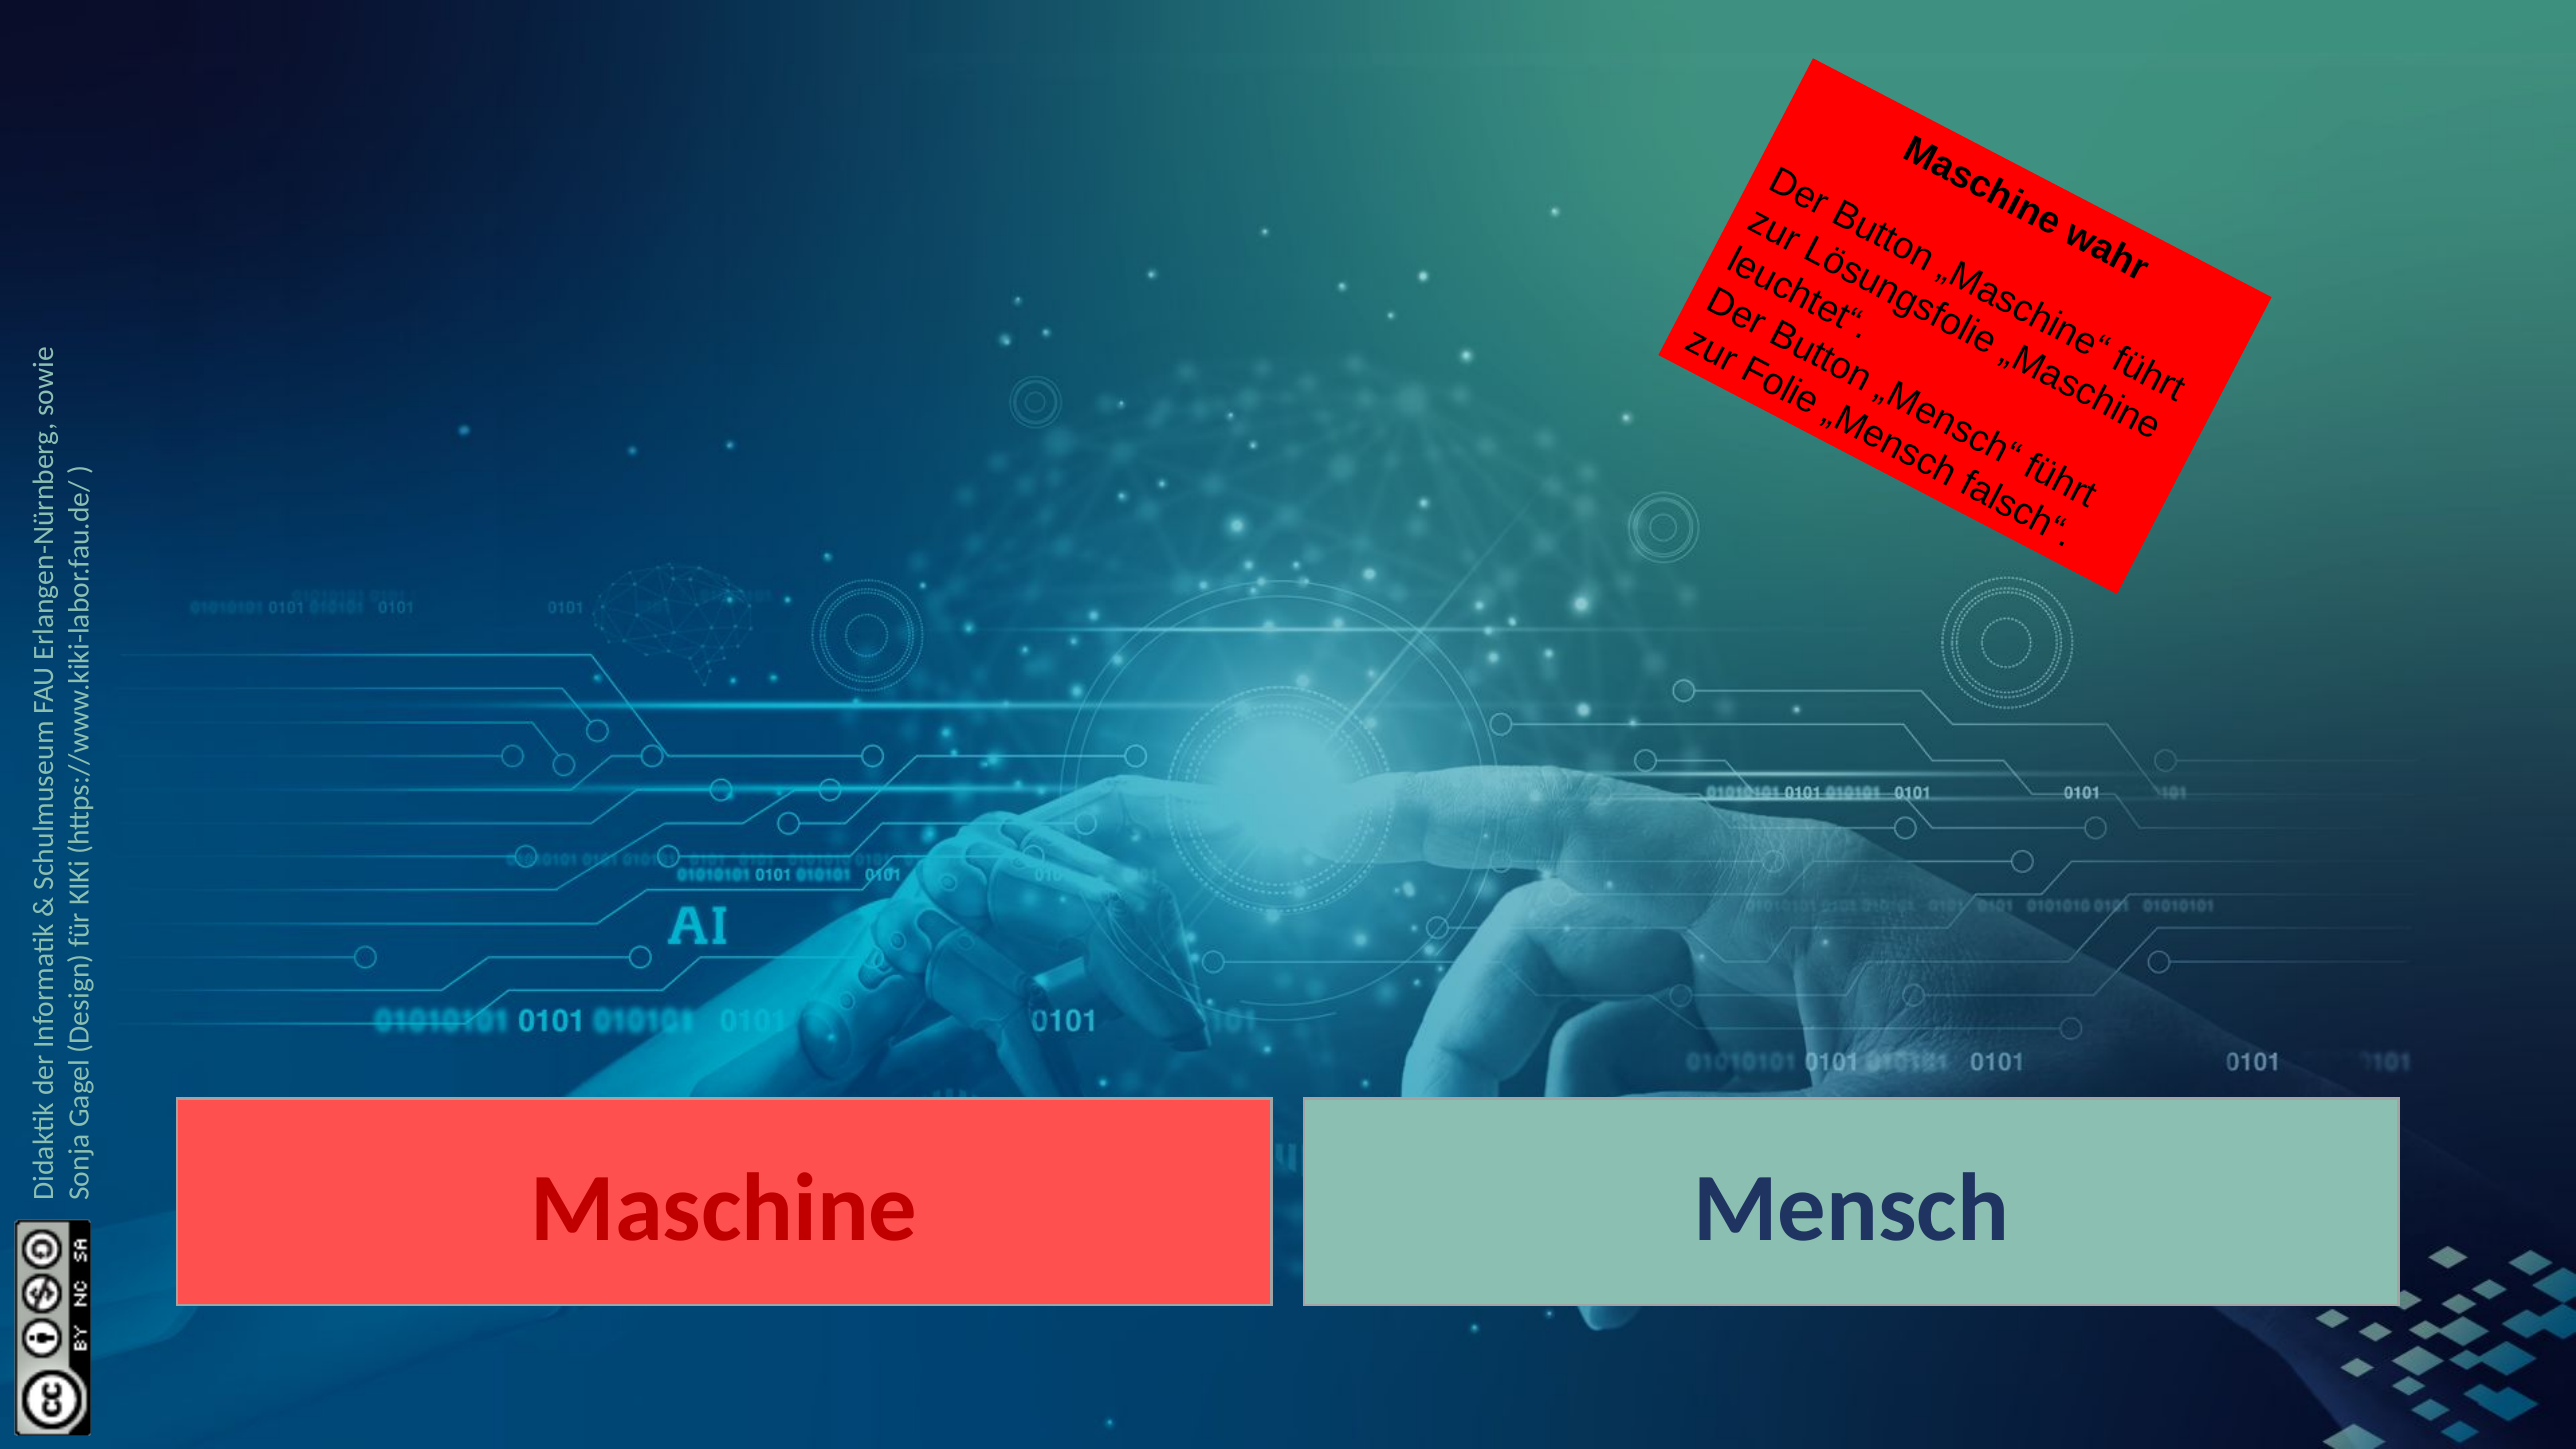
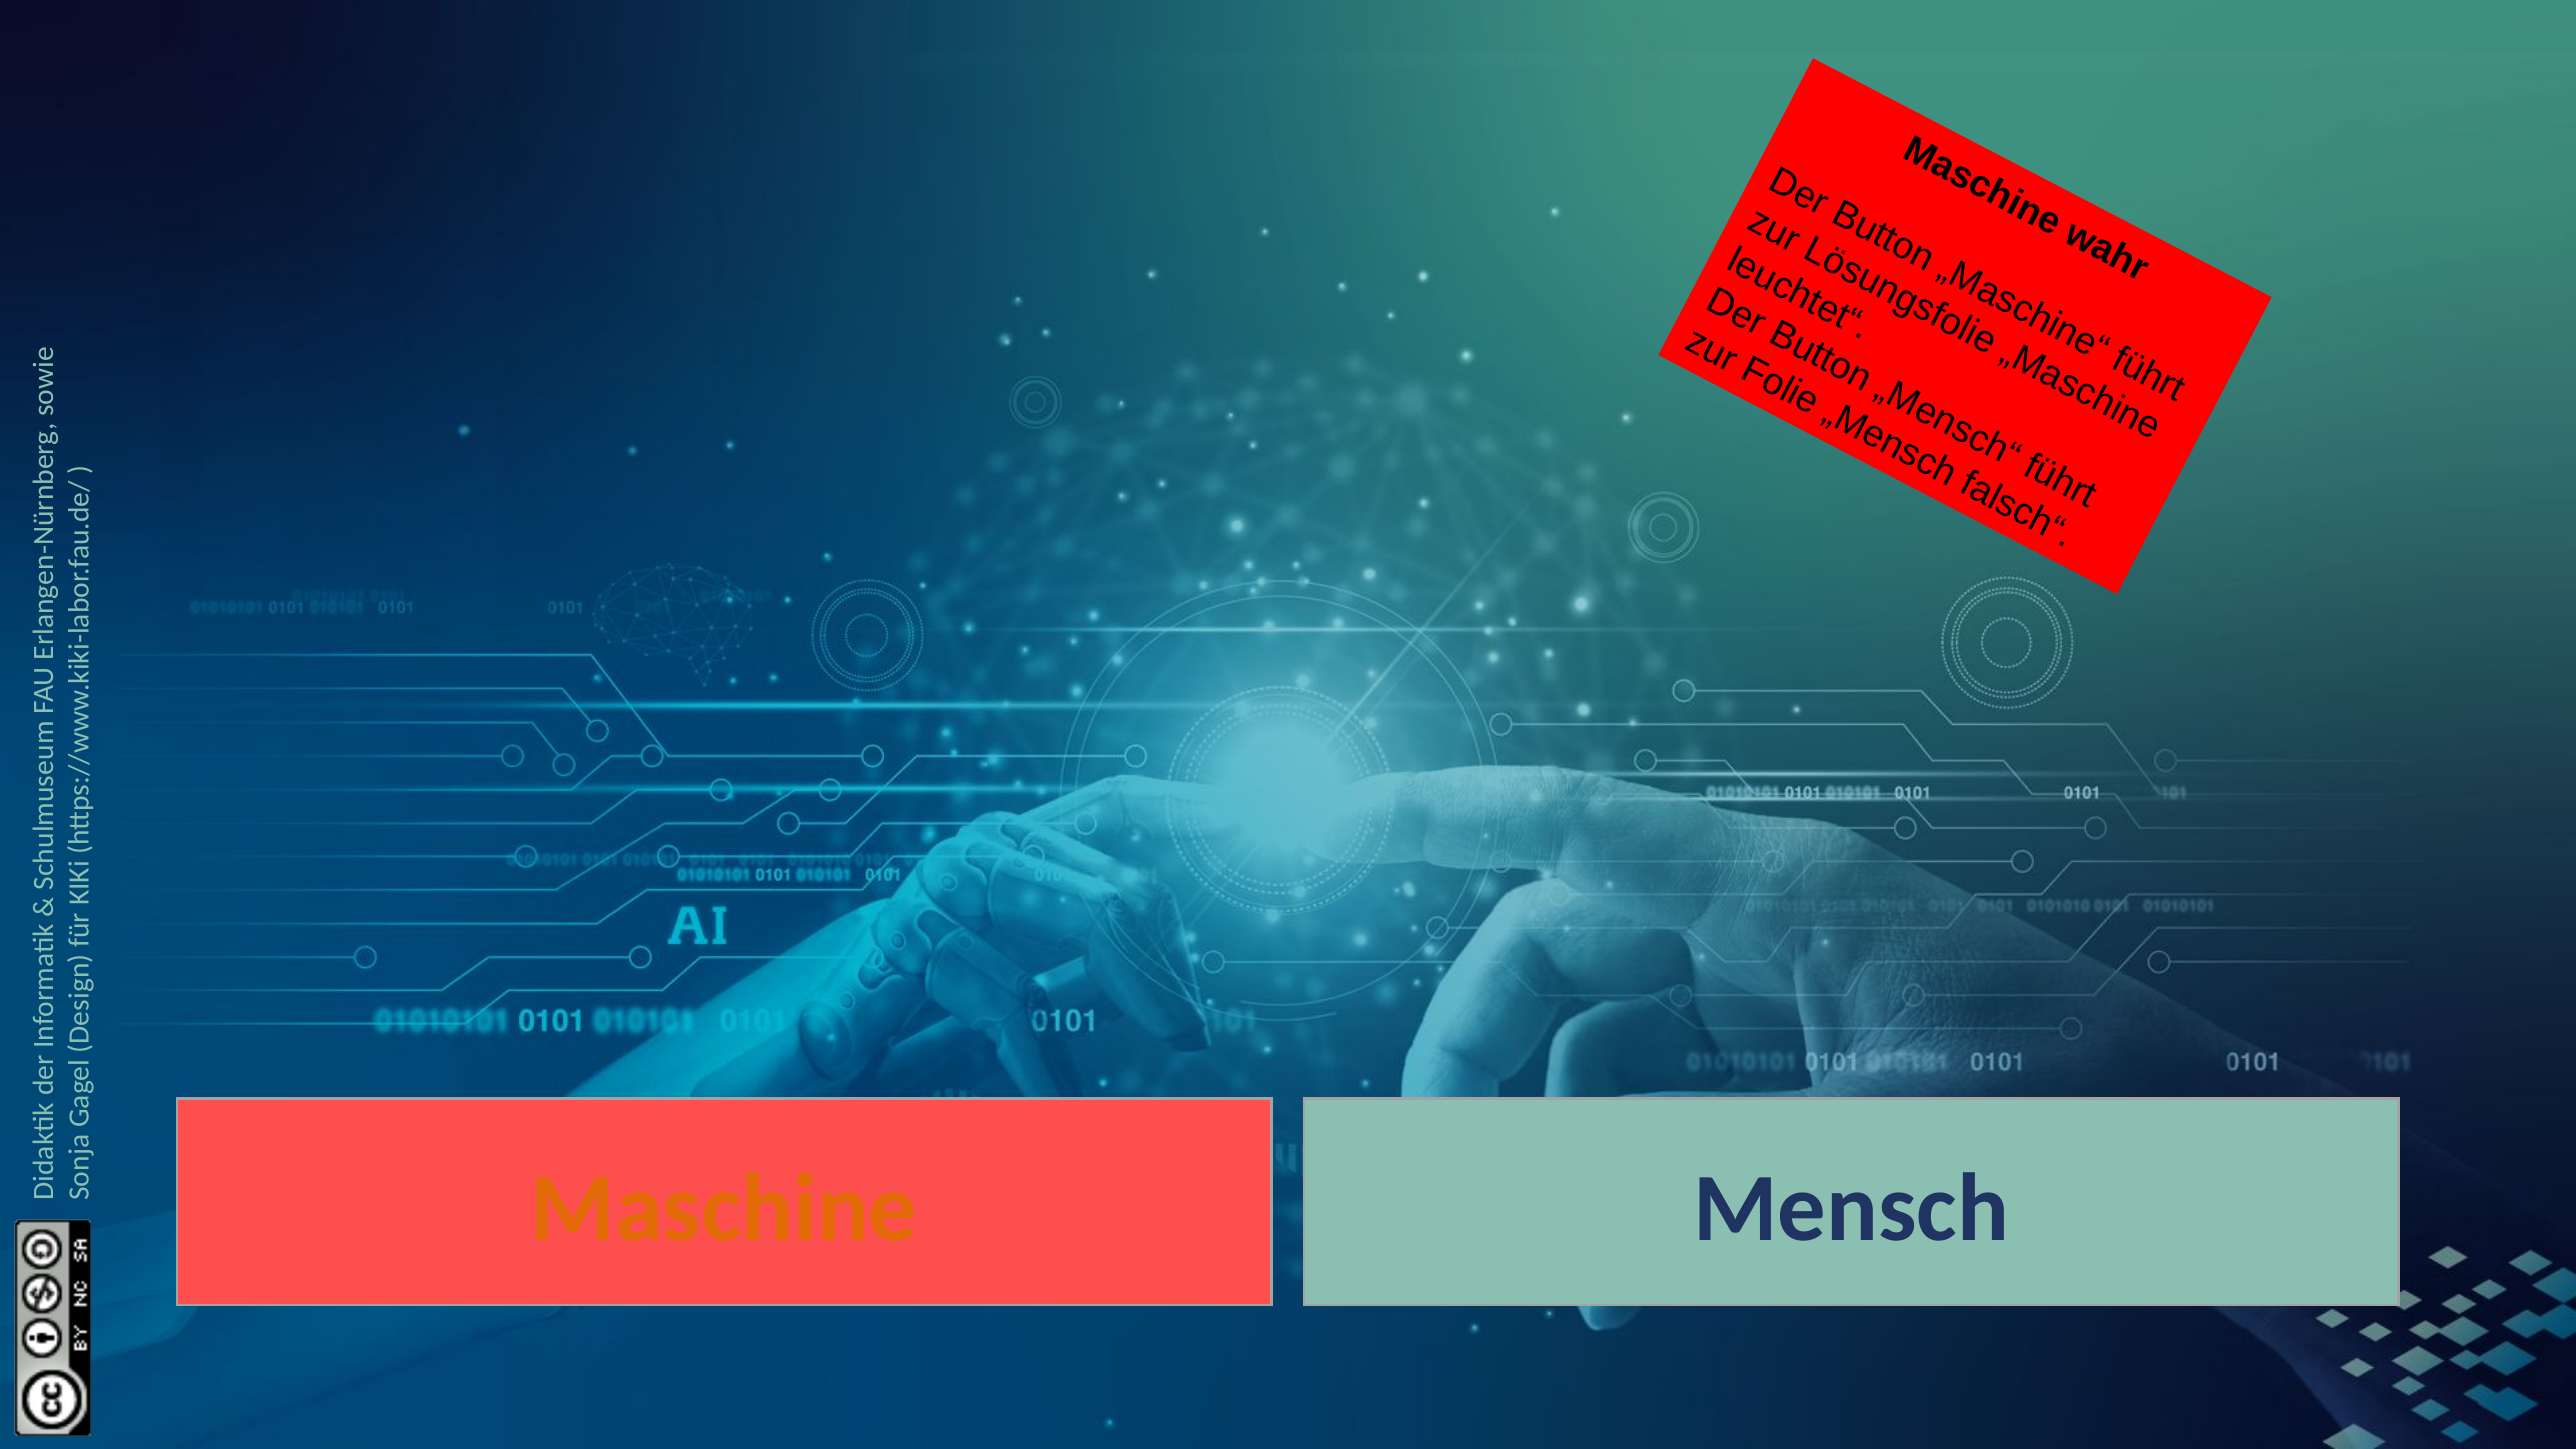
Maschine colour: red -> orange (724, 1209)
